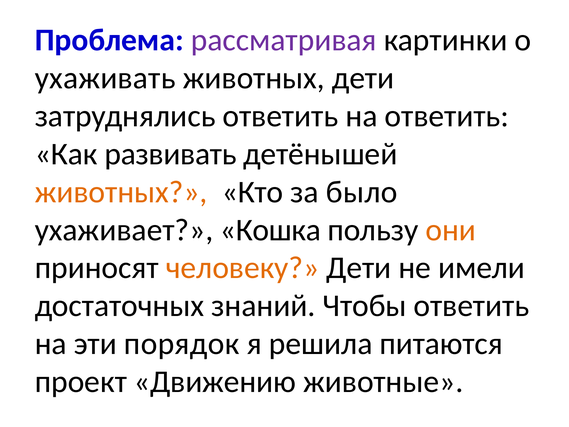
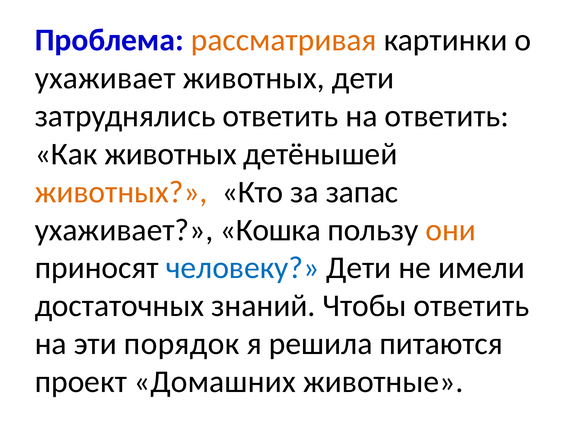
рассматривая colour: purple -> orange (284, 40)
ухаживать: ухаживать -> ухаживает (105, 78)
Как развивать: развивать -> животных (171, 154)
было: было -> запас (362, 192)
человеку colour: orange -> blue (243, 268)
Движению: Движению -> Домашних (215, 382)
